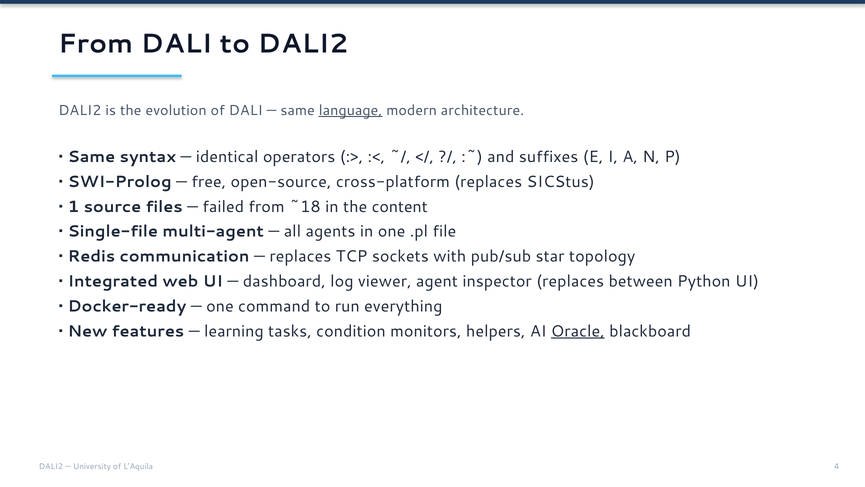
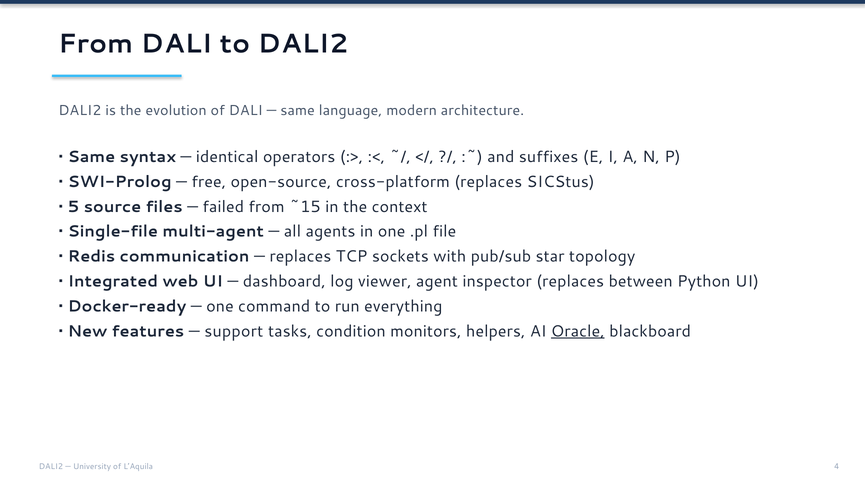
language underline: present -> none (351, 110)
1: 1 -> 5 (73, 207)
~18: ~18 -> ~15 (305, 207)
content: content -> context (400, 207)
learning: learning -> support (234, 331)
